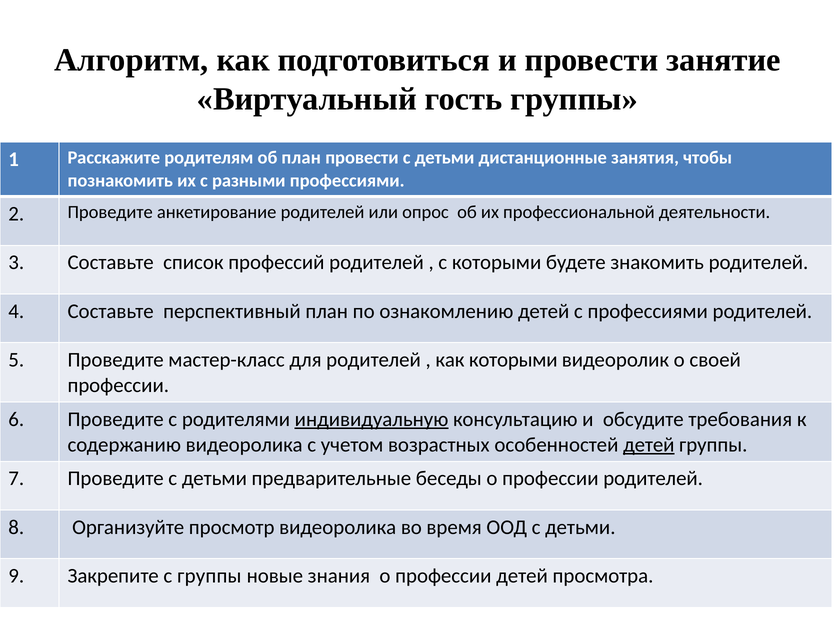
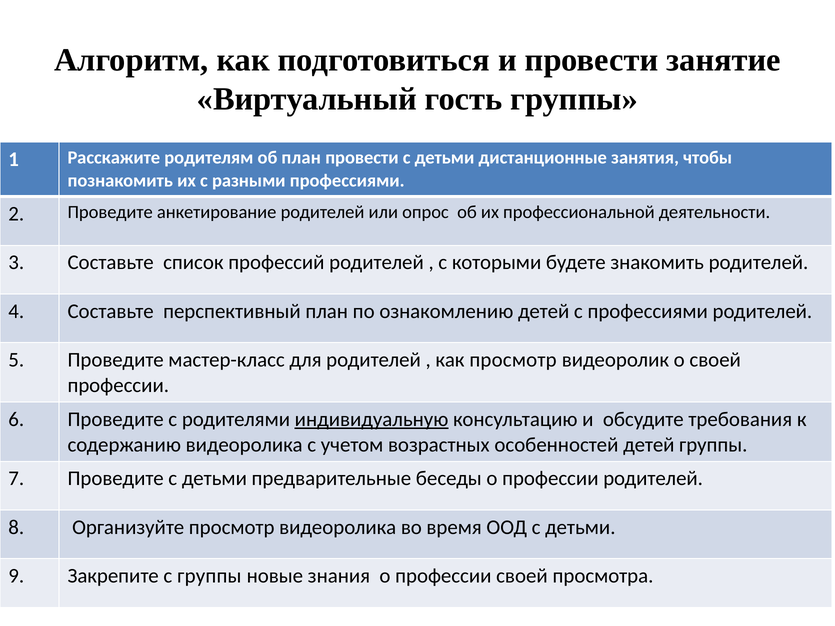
как которыми: которыми -> просмотр (513, 360)
детей underline: present -> none (649, 445)
профессии детей: детей -> своей (522, 576)
